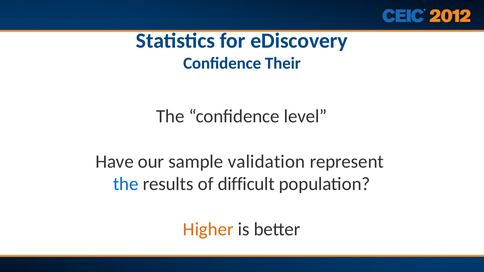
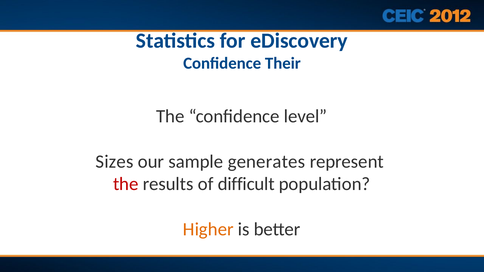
Have: Have -> Sizes (114, 162)
validation: validation -> generates (266, 162)
the colour: blue -> red (126, 184)
